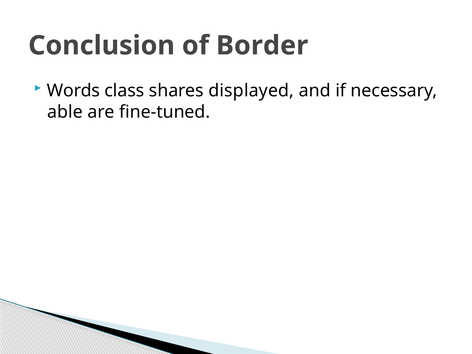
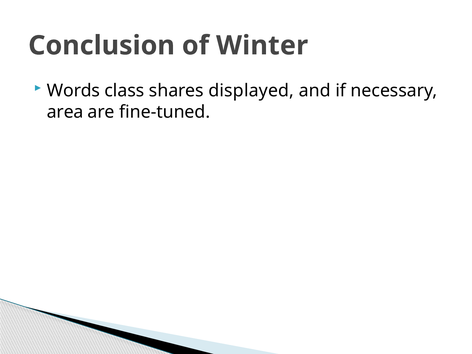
Border: Border -> Winter (262, 46)
able: able -> area (65, 112)
